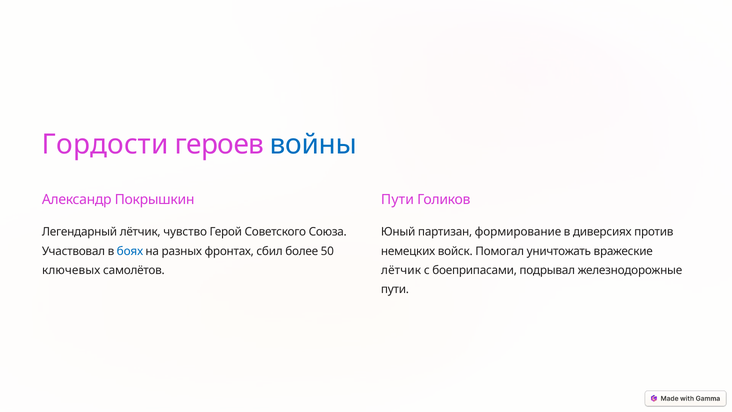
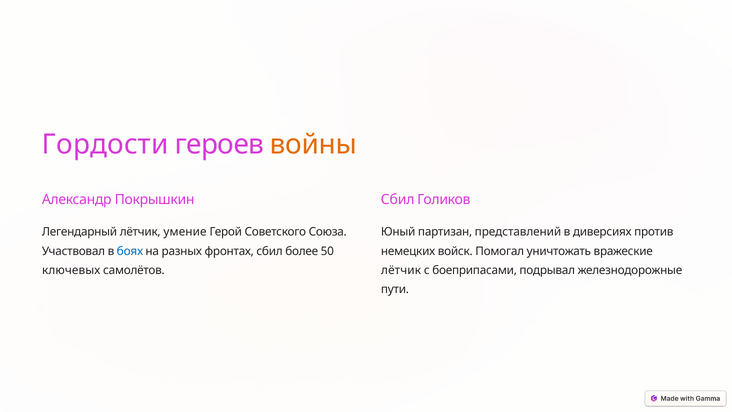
войны colour: blue -> orange (313, 144)
Пути: Пути -> Сбил (398, 200)
чувство: чувство -> умение (185, 232)
формирование: формирование -> представлений (518, 232)
